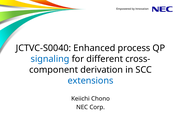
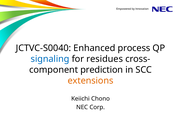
different: different -> residues (105, 59)
derivation: derivation -> prediction (102, 70)
extensions colour: blue -> orange (90, 81)
